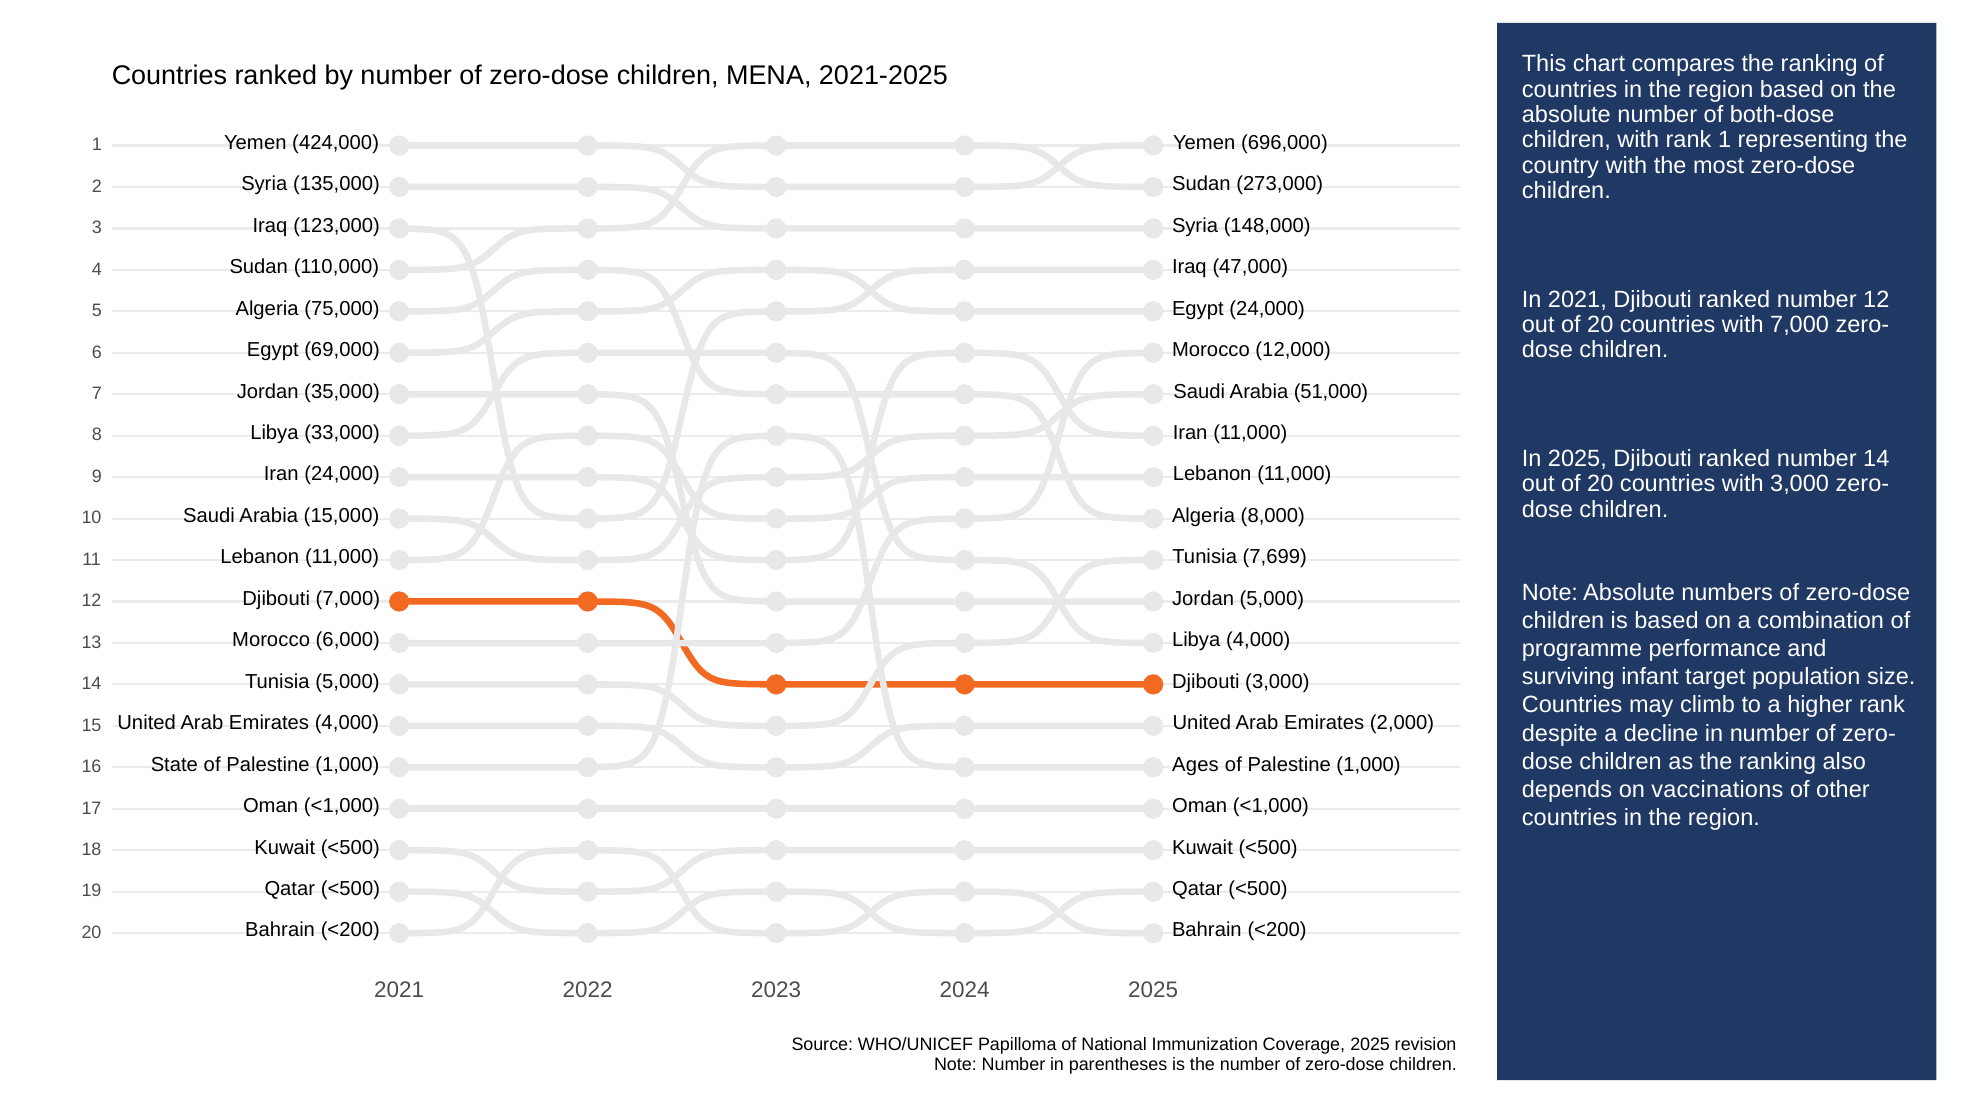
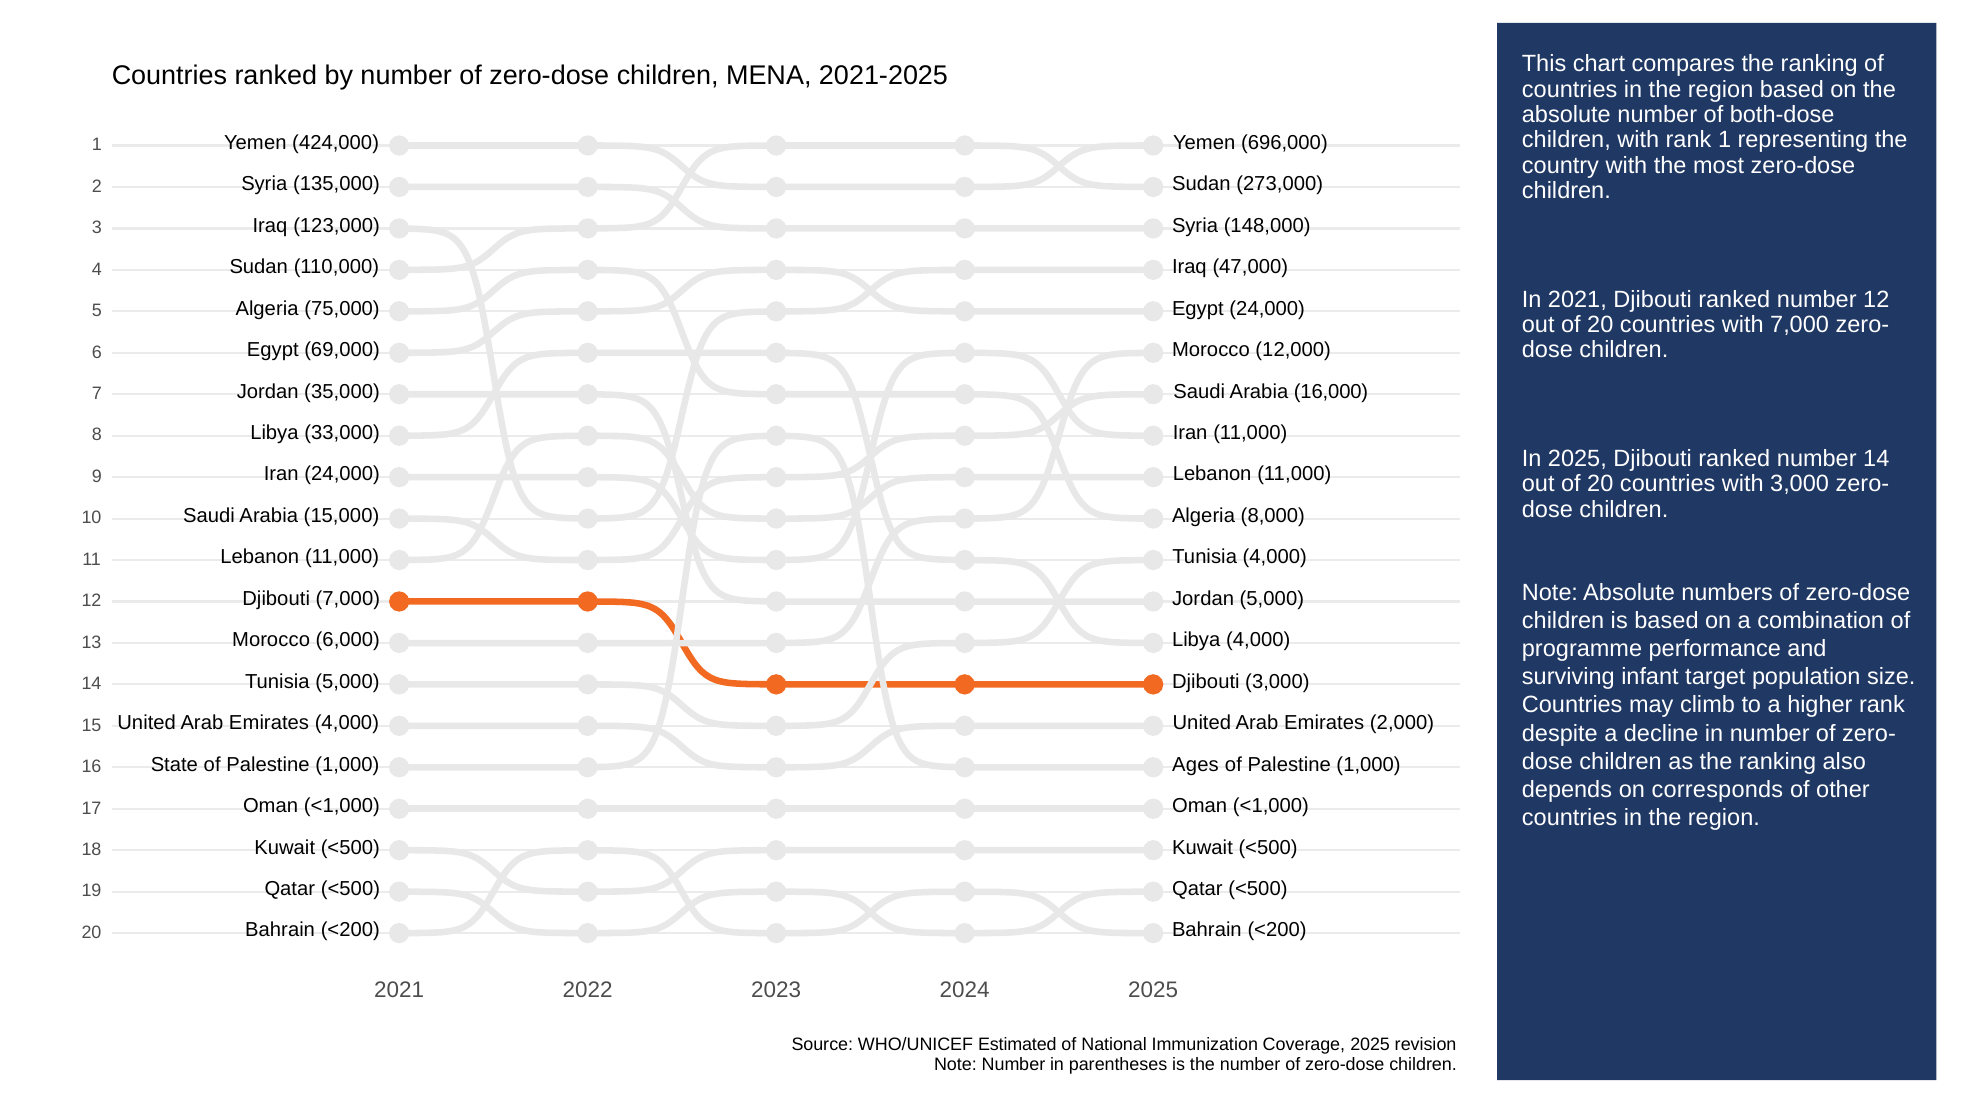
51,000: 51,000 -> 16,000 (1331, 391)
Tunisia 7,699: 7,699 -> 4,000 (1275, 557)
vaccinations: vaccinations -> corresponds (1717, 790)
Papilloma: Papilloma -> Estimated (1017, 1045)
